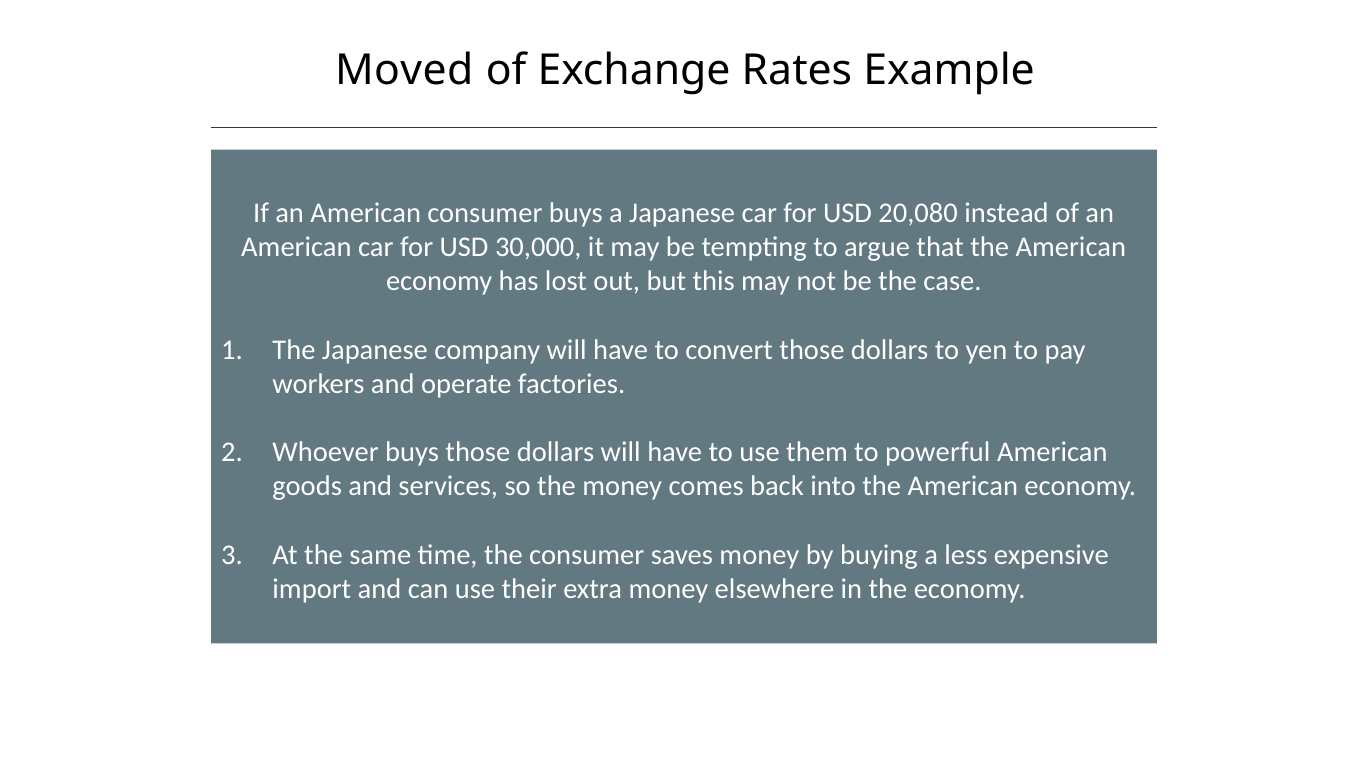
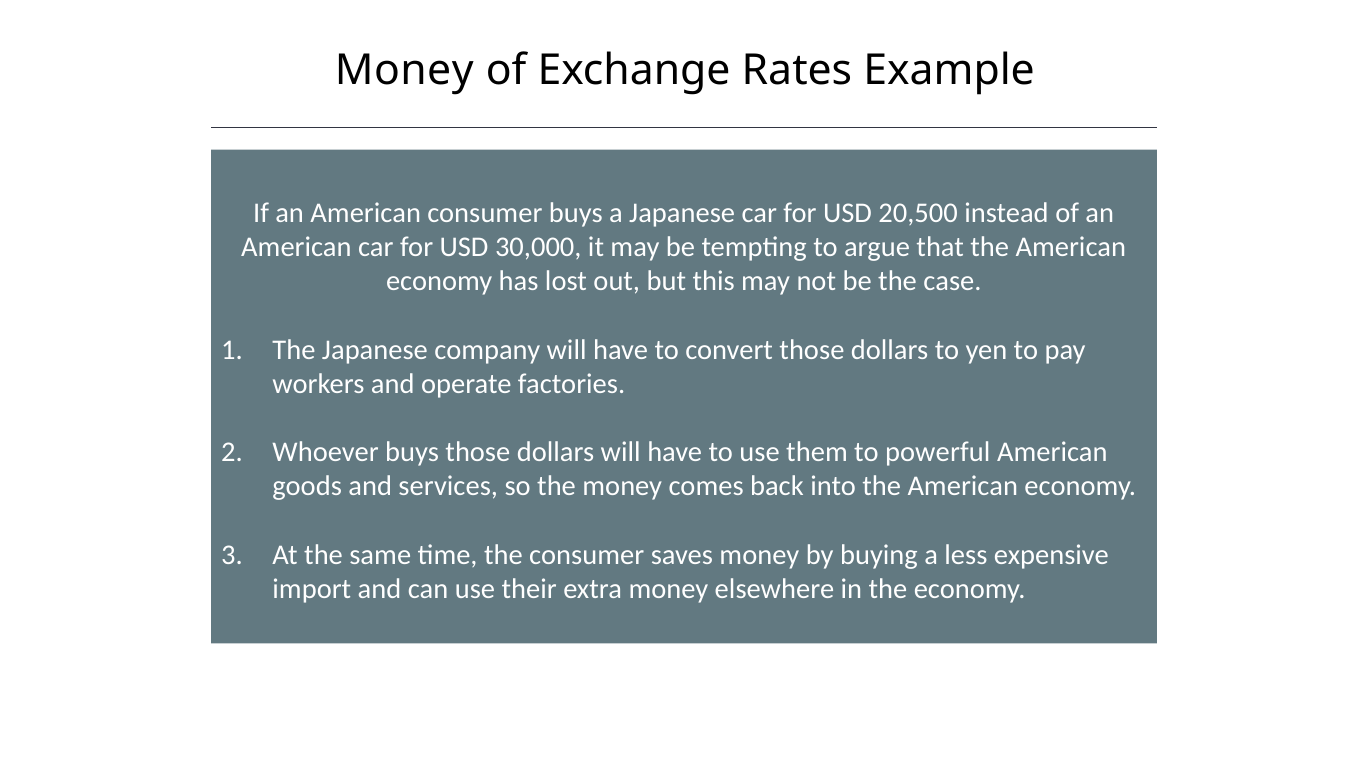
Moved: Moved -> Money (404, 70)
20,080: 20,080 -> 20,500 (918, 213)
